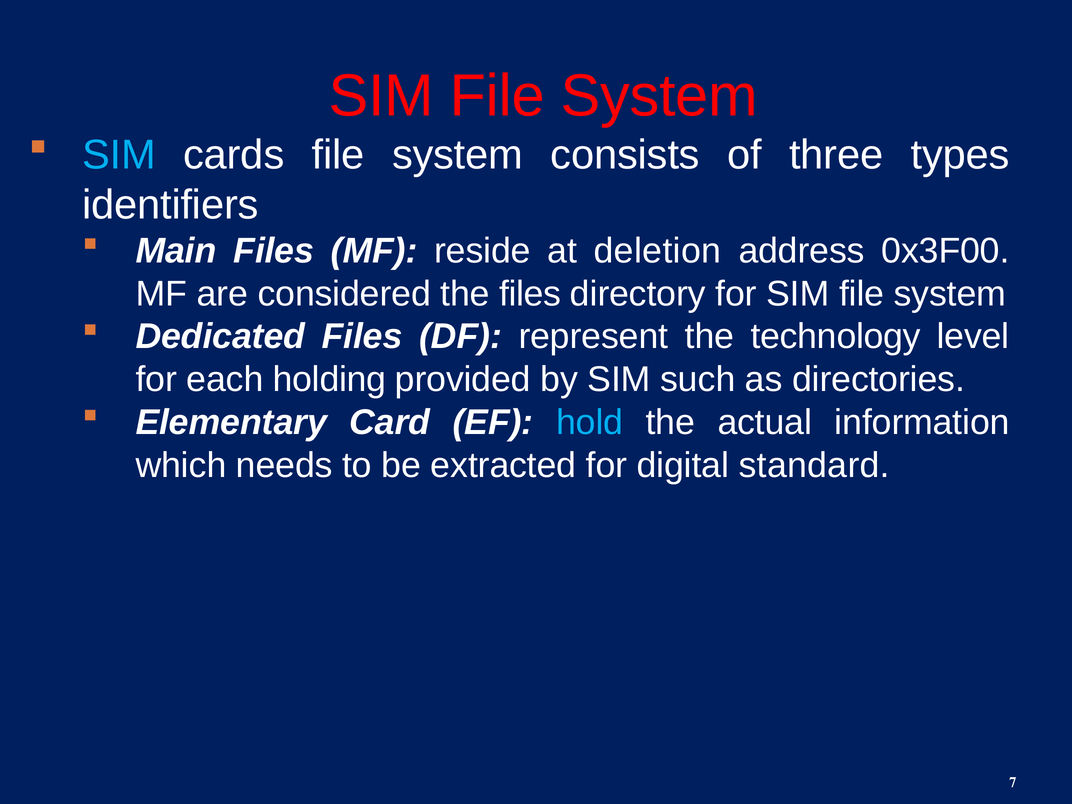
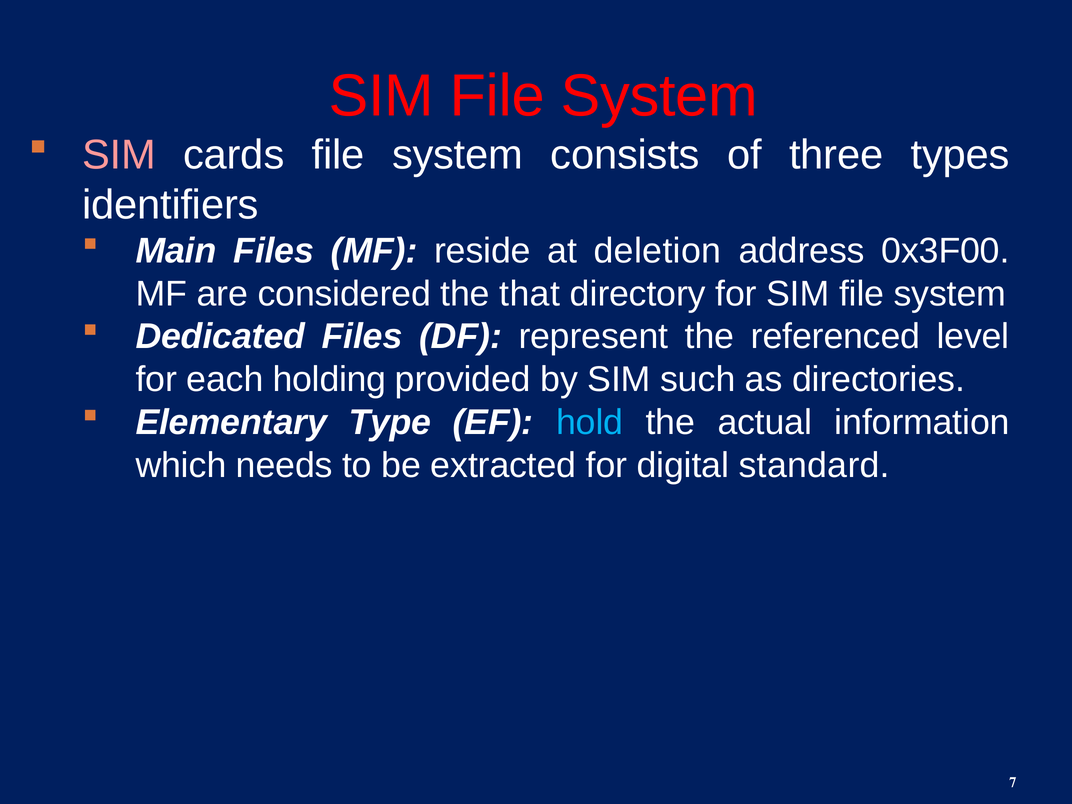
SIM colour: light blue -> pink (119, 155)
the files: files -> that (530, 294)
technology: technology -> referenced (836, 337)
Card: Card -> Type (390, 422)
